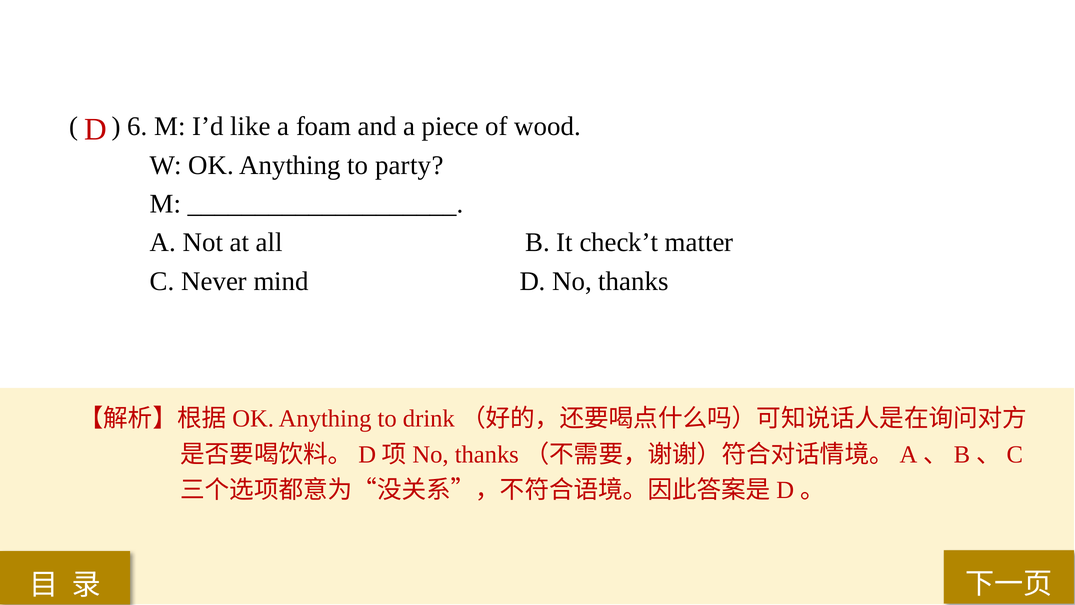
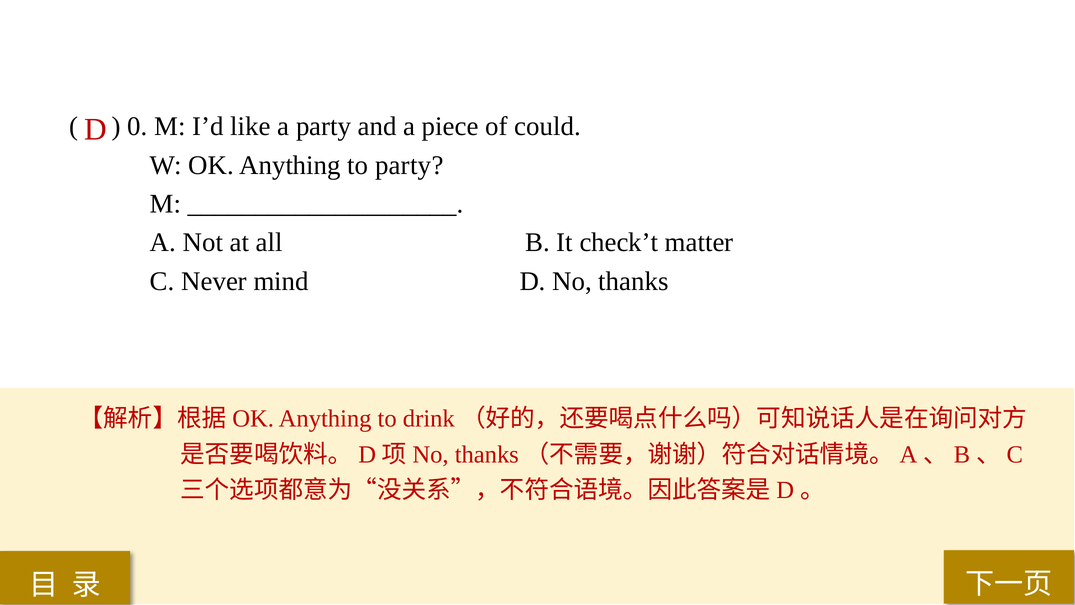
6: 6 -> 0 (138, 126)
a foam: foam -> party (324, 126)
wood: wood -> could (548, 126)
